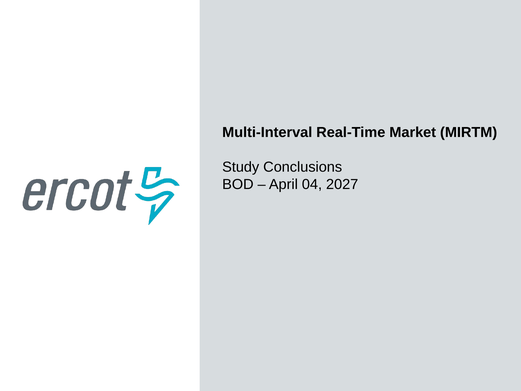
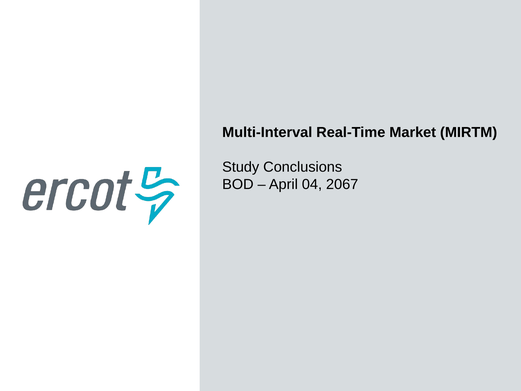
2027: 2027 -> 2067 (342, 184)
